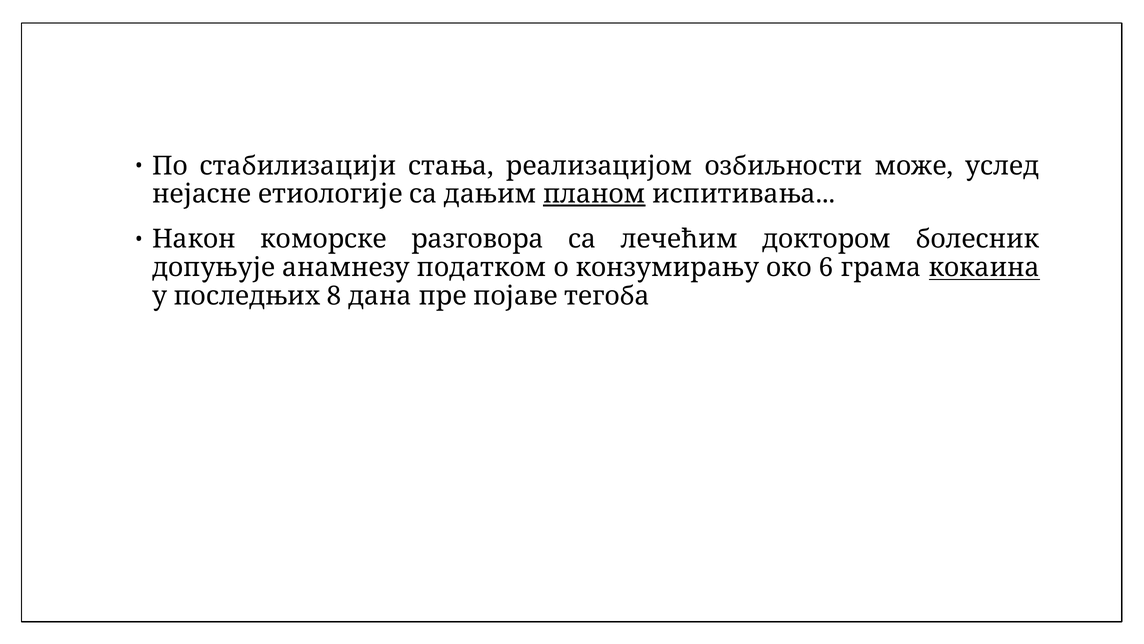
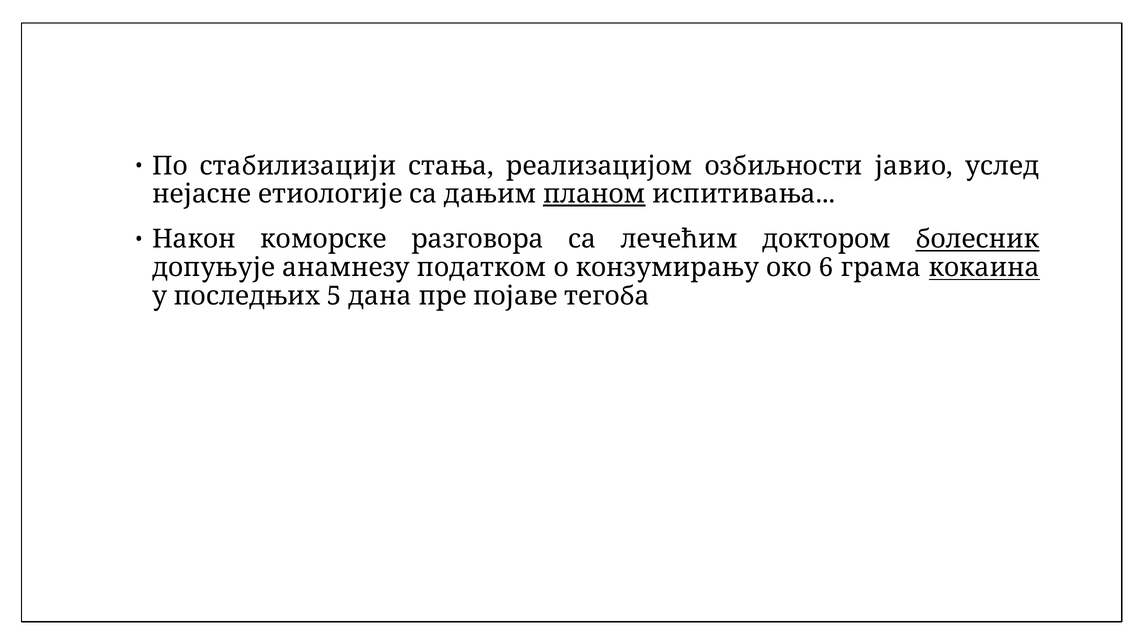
може: може -> јавио (914, 166)
болесник underline: none -> present (977, 239)
8: 8 -> 5 (334, 296)
